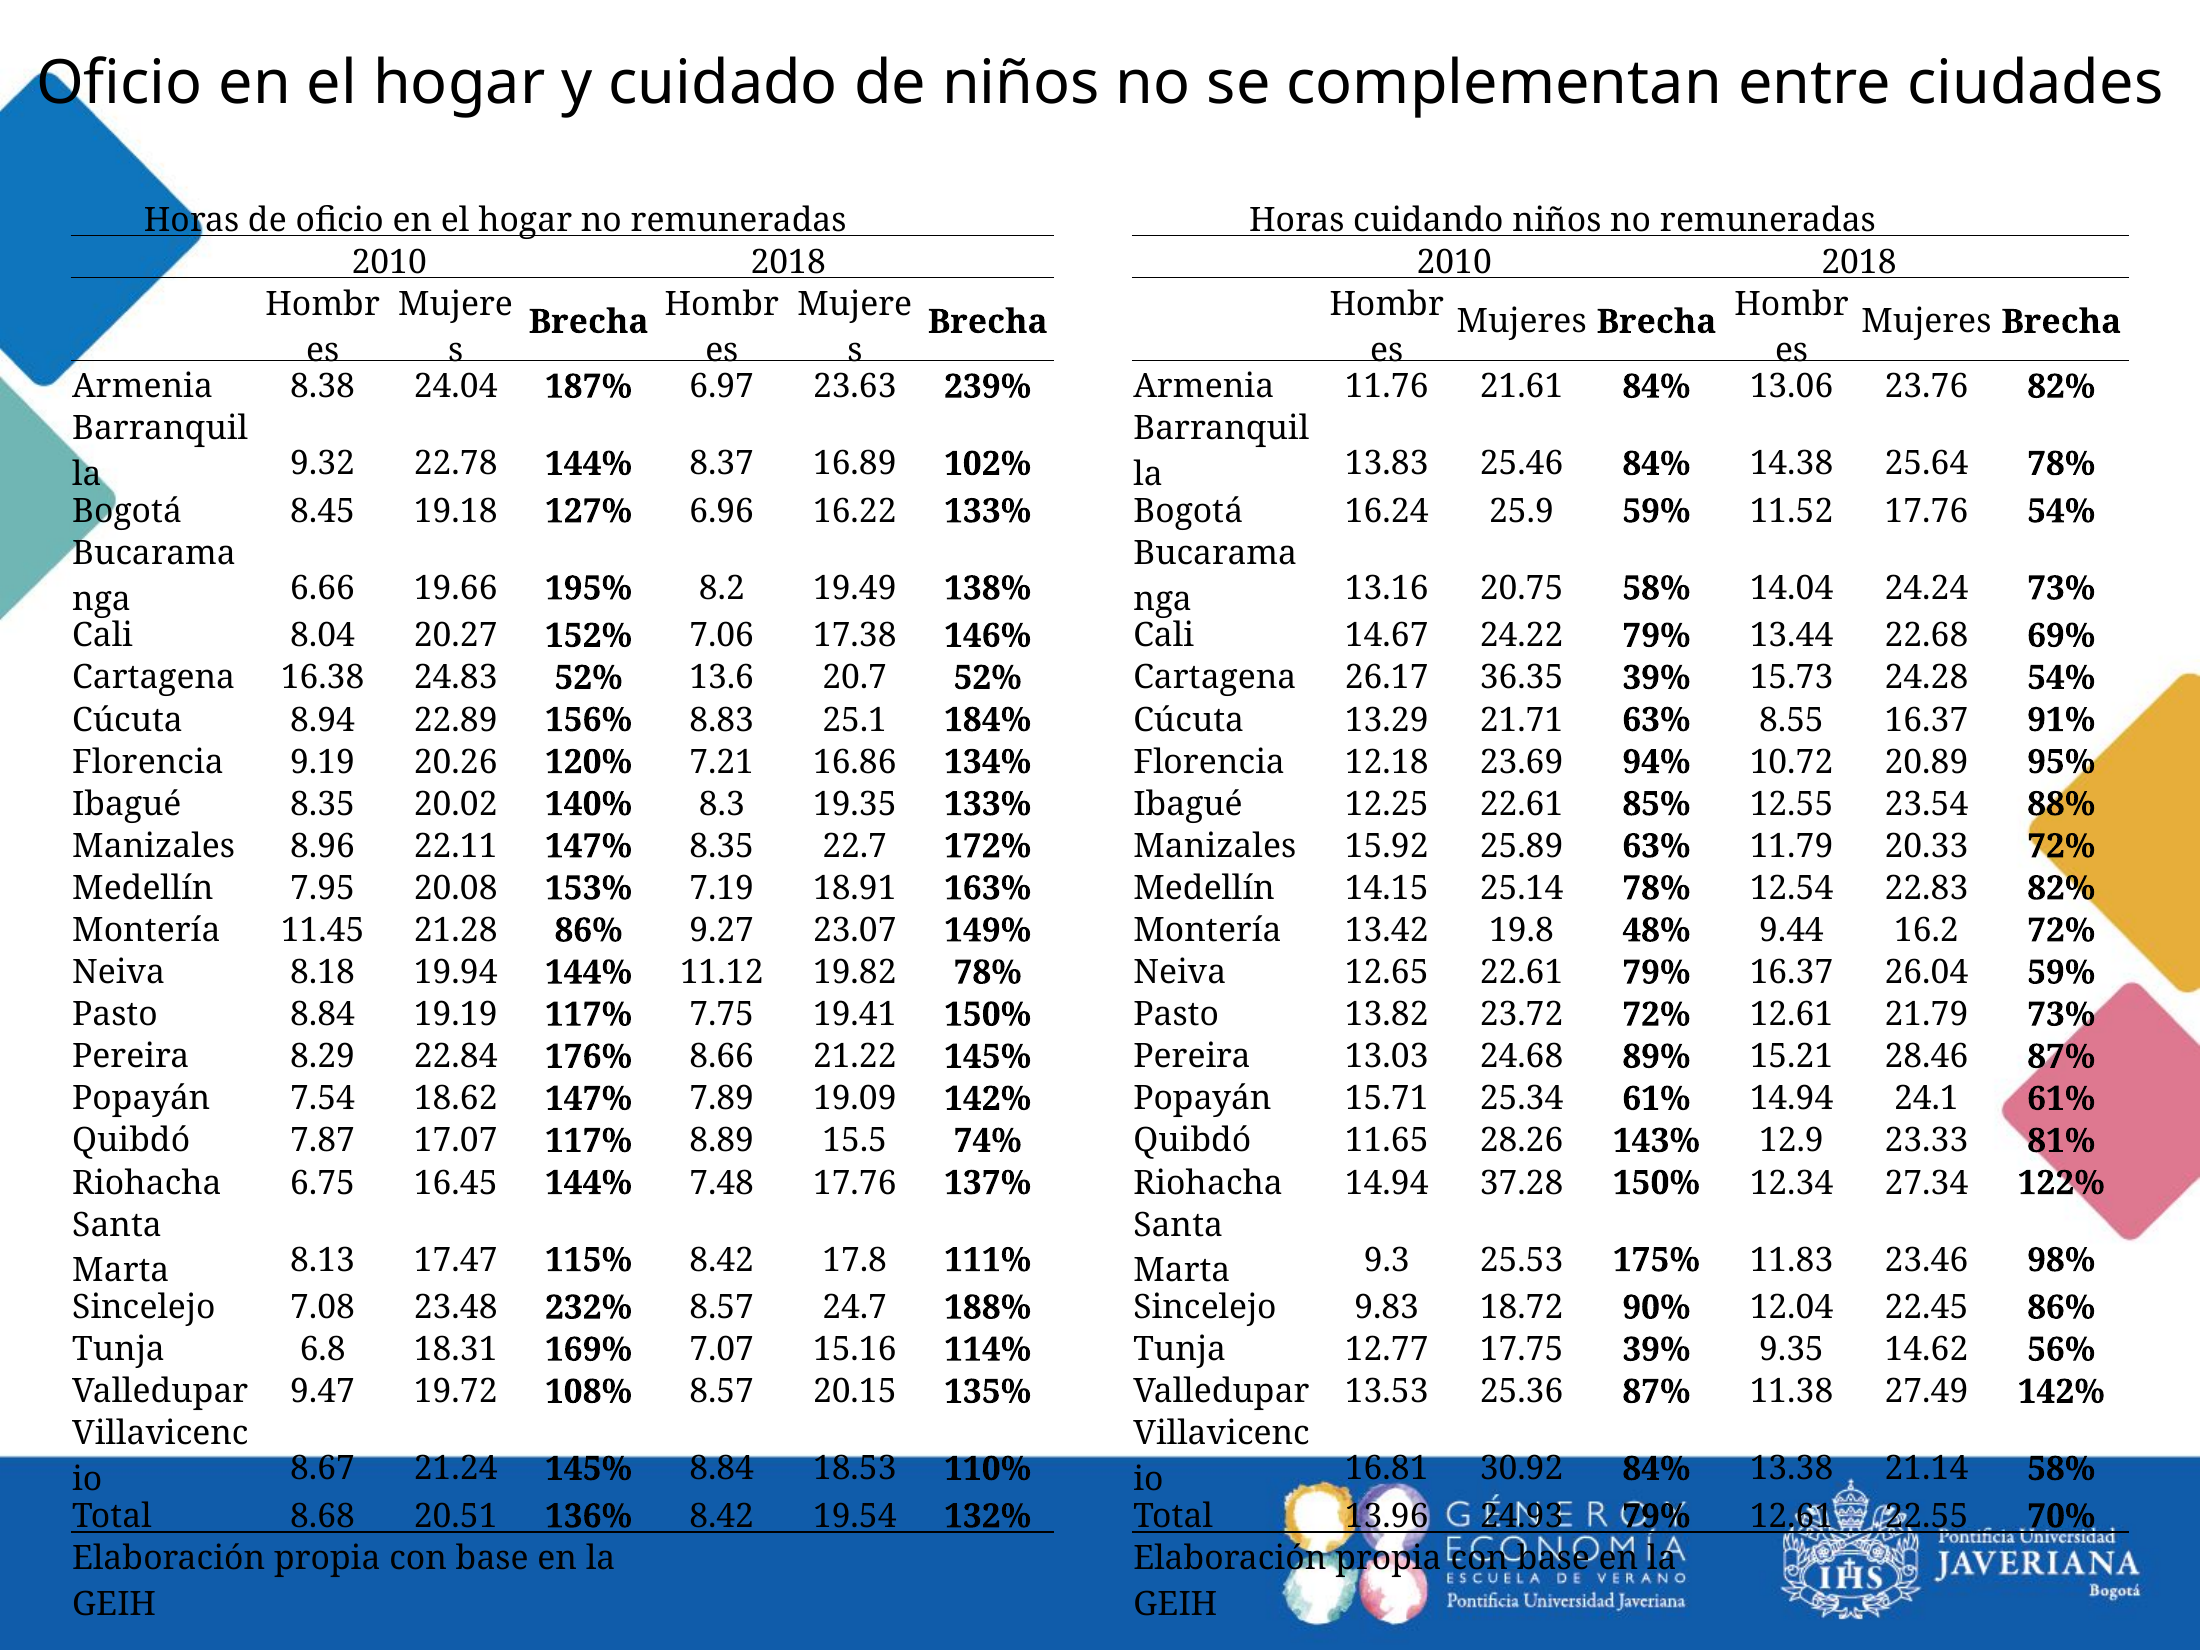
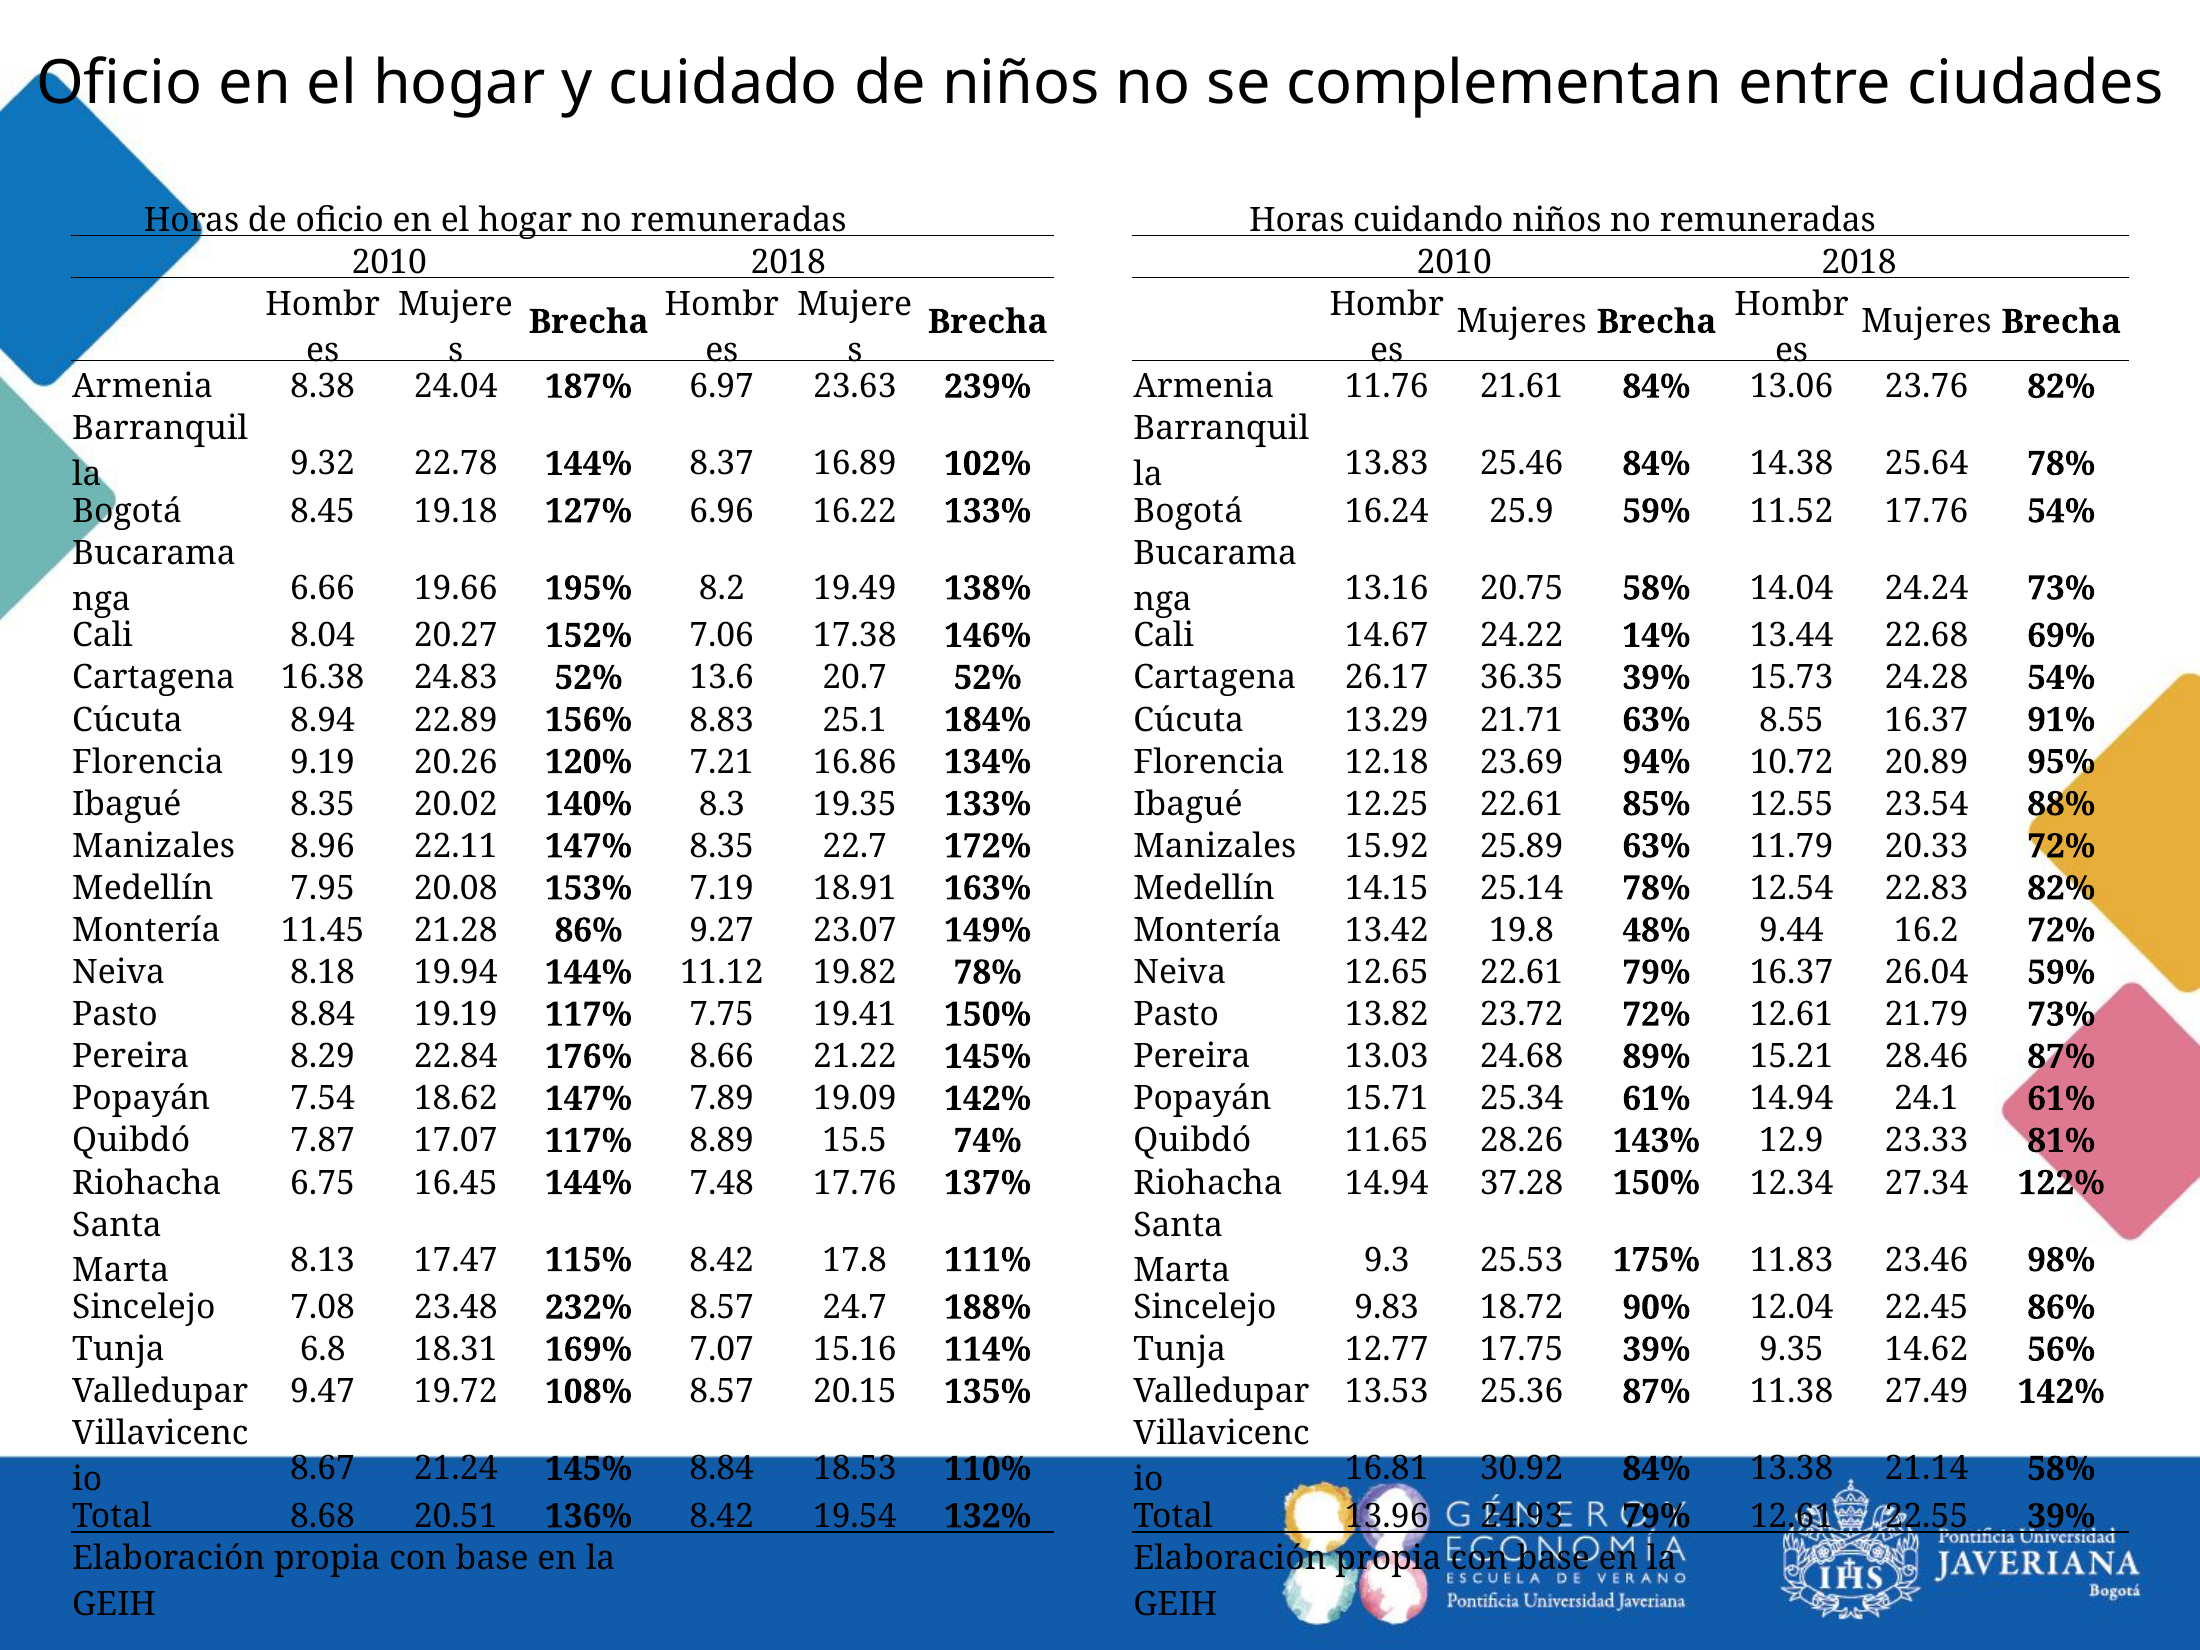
24.22 79%: 79% -> 14% (1656, 636)
22.55 70%: 70% -> 39% (2061, 1516)
